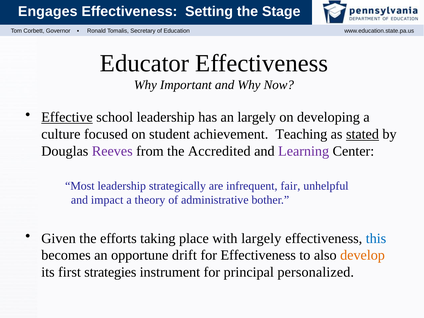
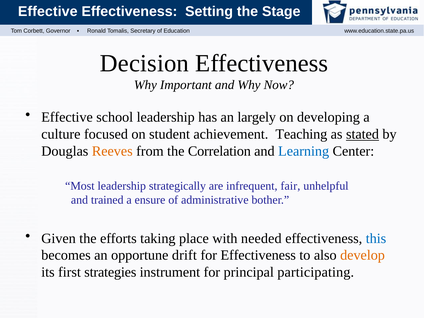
Engages: Engages -> Effective (48, 12)
Educator: Educator -> Decision (144, 63)
Effective underline: present -> none (67, 117)
Reeves colour: purple -> orange (112, 151)
Accredited: Accredited -> Correlation (219, 151)
Learning colour: purple -> blue (304, 151)
impact: impact -> trained (107, 200)
theory: theory -> ensure (150, 200)
with largely: largely -> needed (261, 238)
personalized: personalized -> participating (316, 272)
